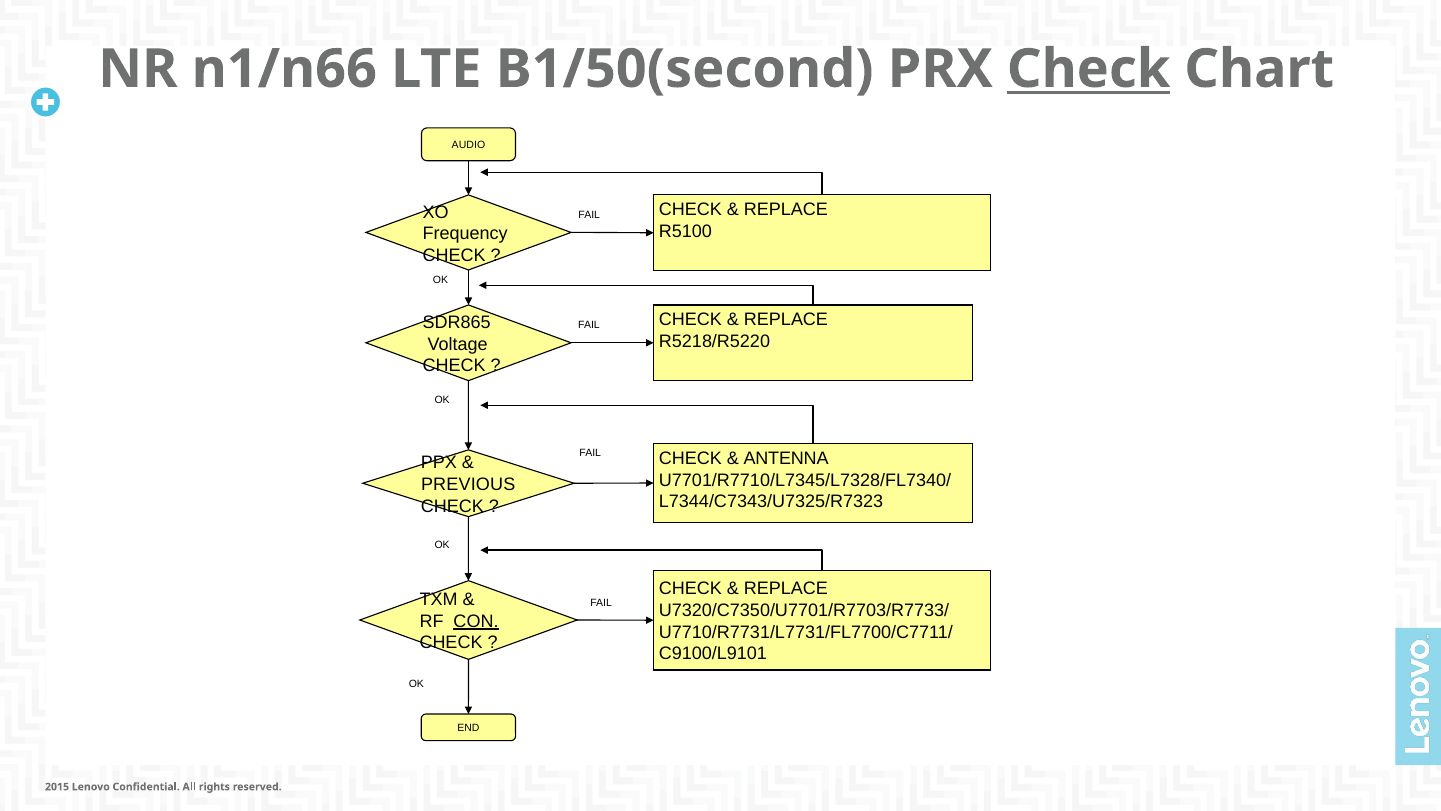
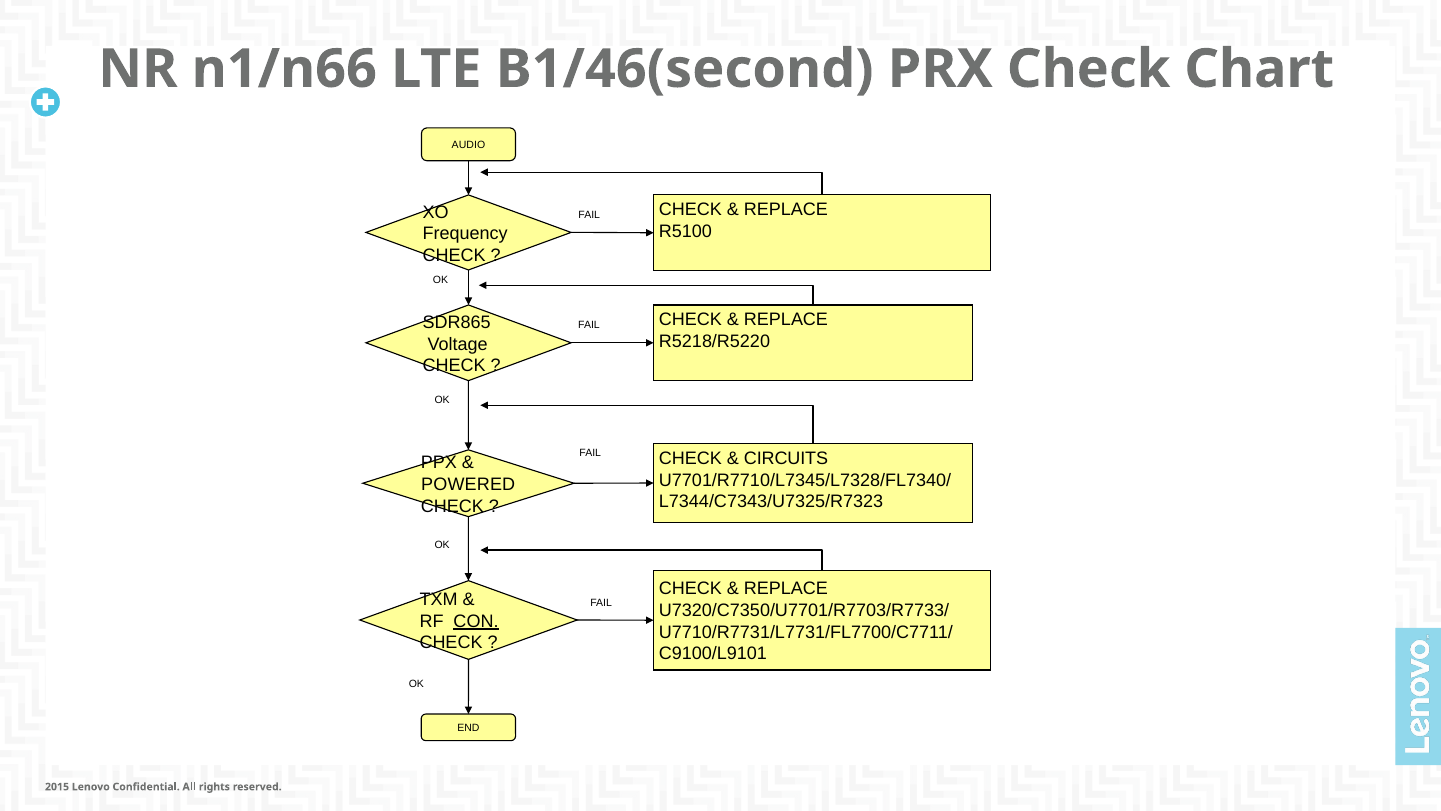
B1/50(second: B1/50(second -> B1/46(second (685, 69)
Check underline: present -> none (1089, 69)
ANTENNA: ANTENNA -> CIRCUITS (786, 458)
PREVIOUS: PREVIOUS -> POWERED (468, 484)
